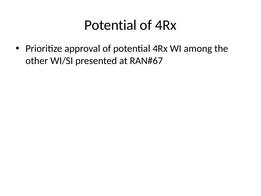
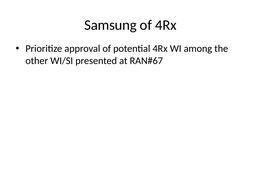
Potential: Potential -> Samsung (110, 25)
